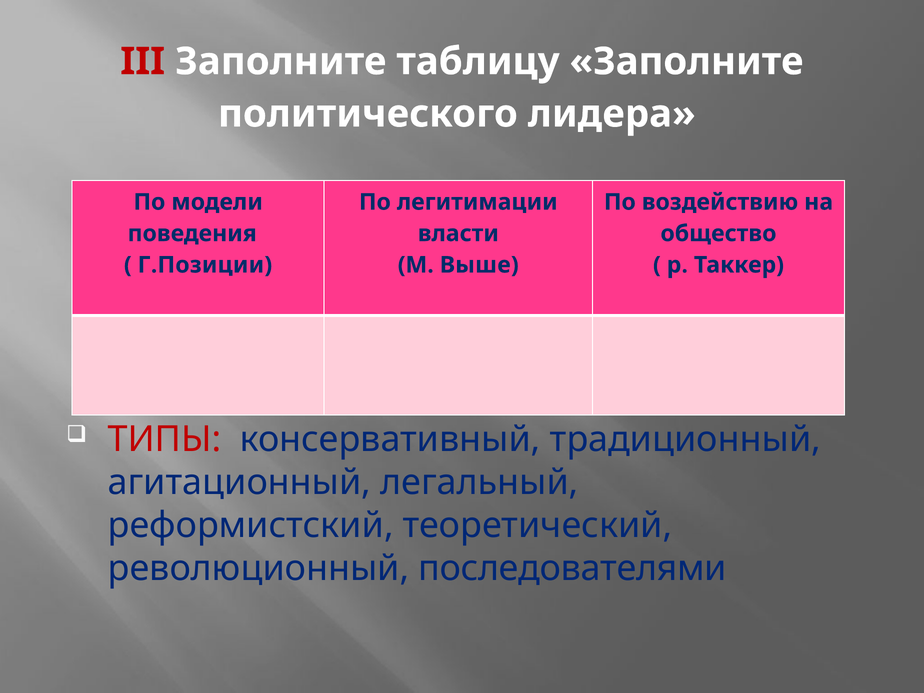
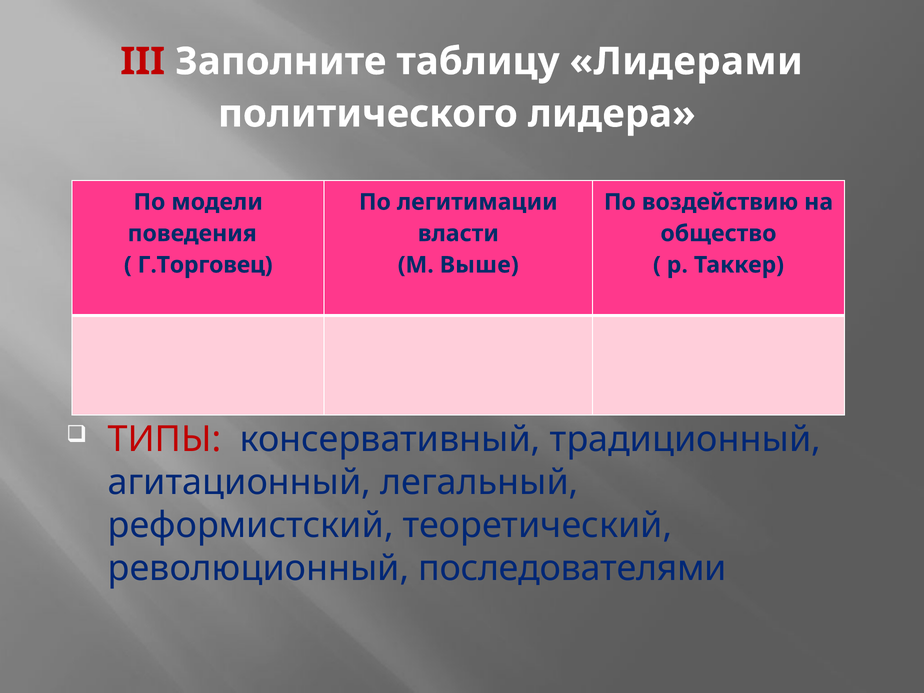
таблицу Заполните: Заполните -> Лидерами (686, 62)
Г.Позиции: Г.Позиции -> Г.Торговец (205, 265)
